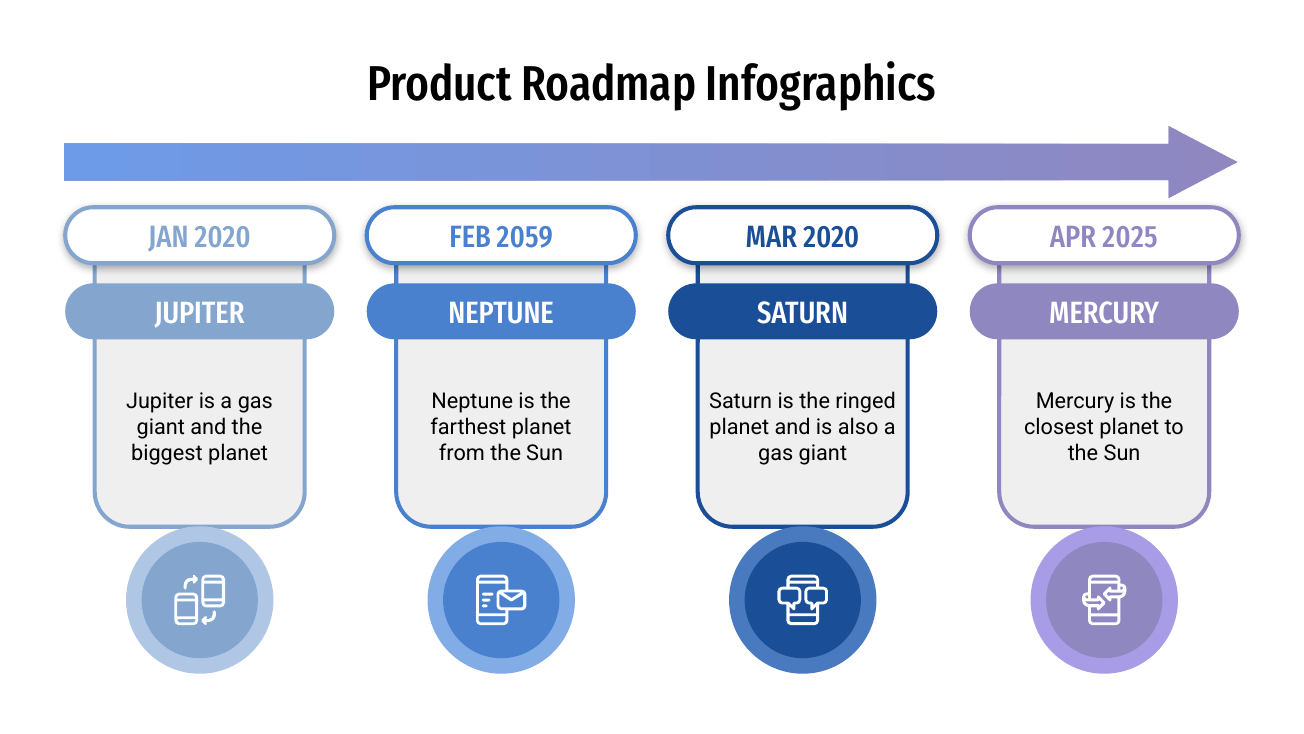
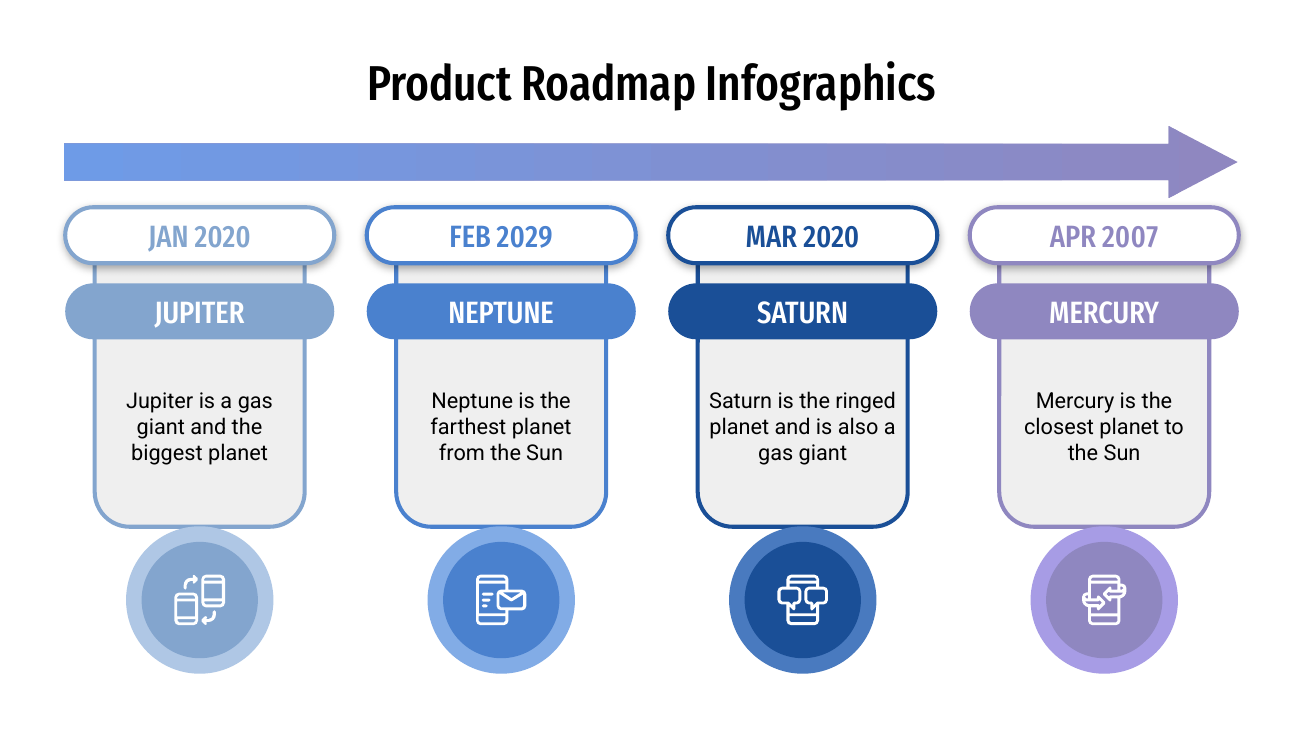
2059: 2059 -> 2029 (525, 237)
2025: 2025 -> 2007 (1130, 237)
